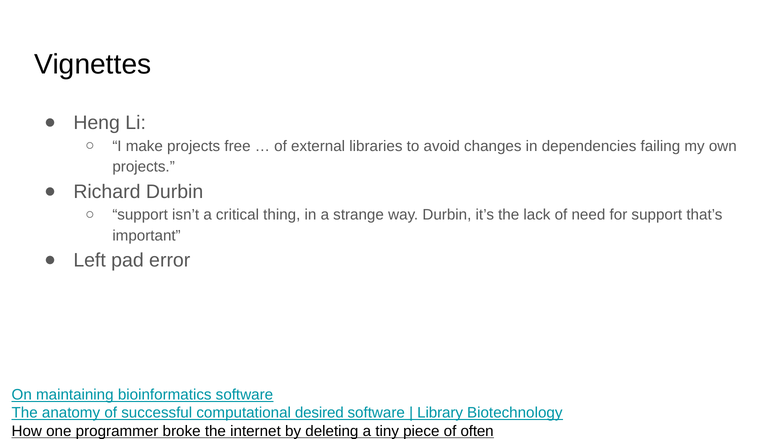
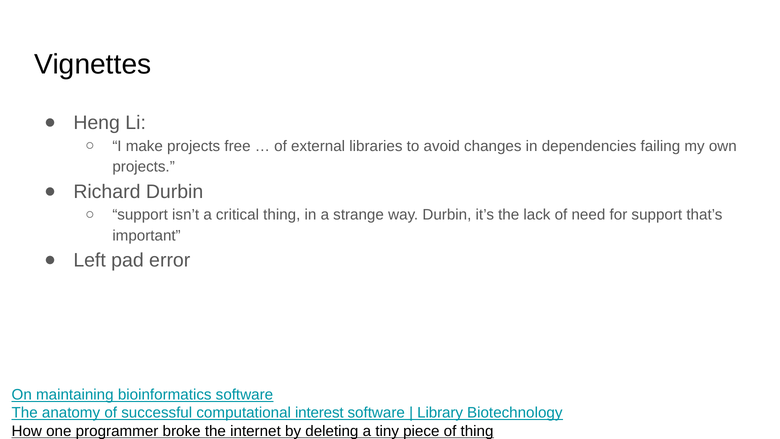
desired: desired -> interest (319, 413)
of often: often -> thing (477, 431)
